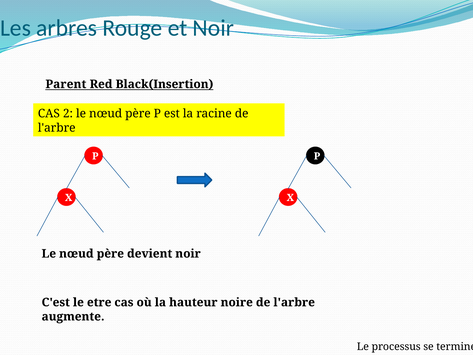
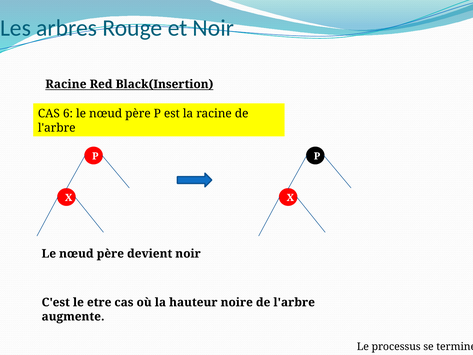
Parent: Parent -> Racine (66, 84)
2: 2 -> 6 (68, 114)
